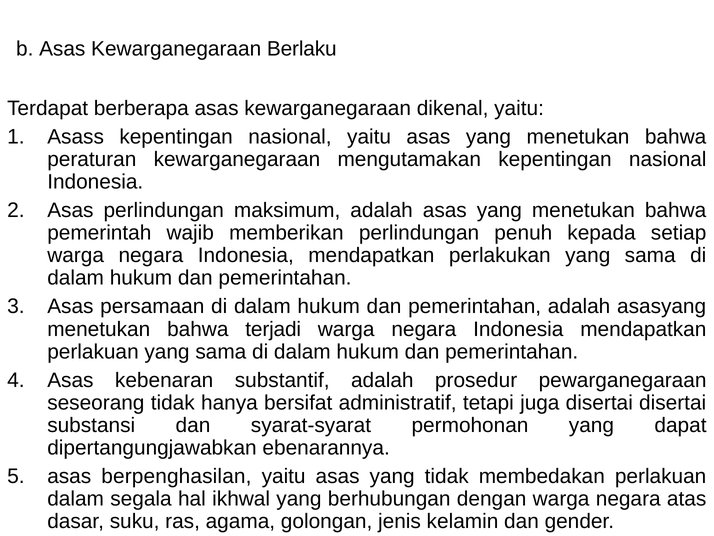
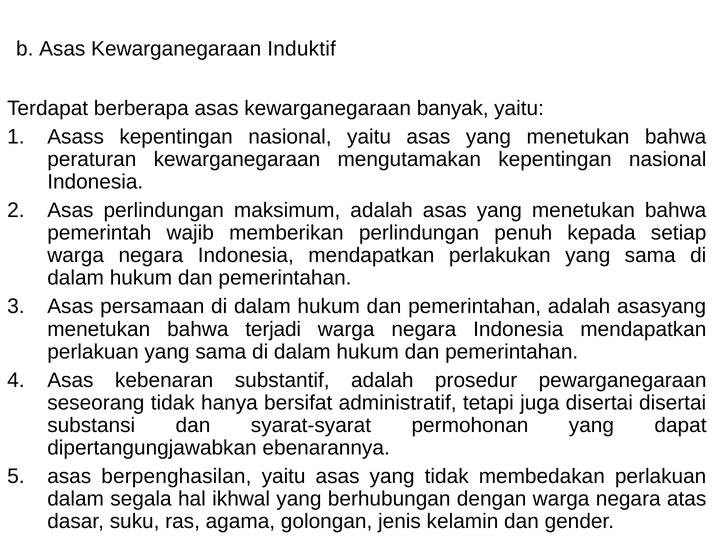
Berlaku: Berlaku -> Induktif (302, 49)
dikenal: dikenal -> banyak (453, 108)
